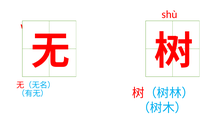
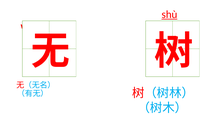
shù underline: none -> present (169, 14)
